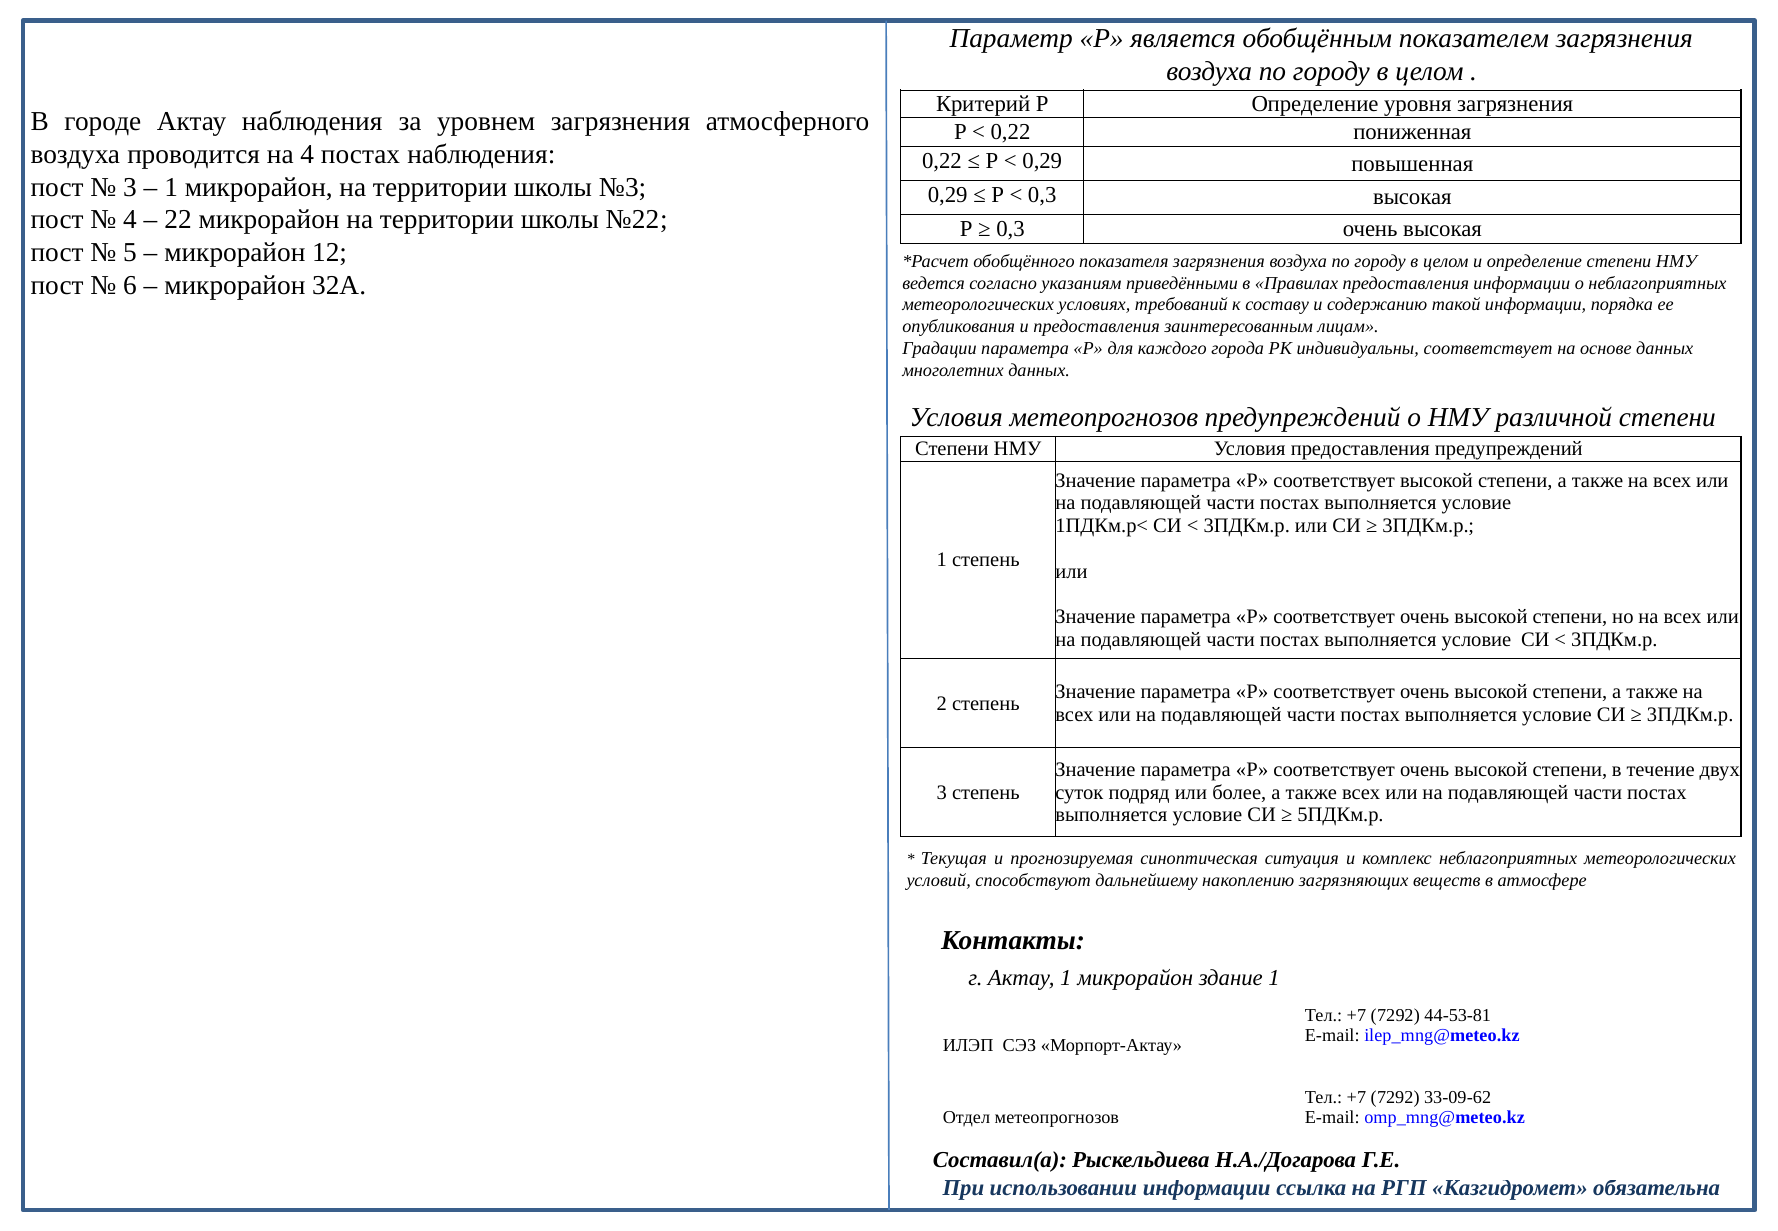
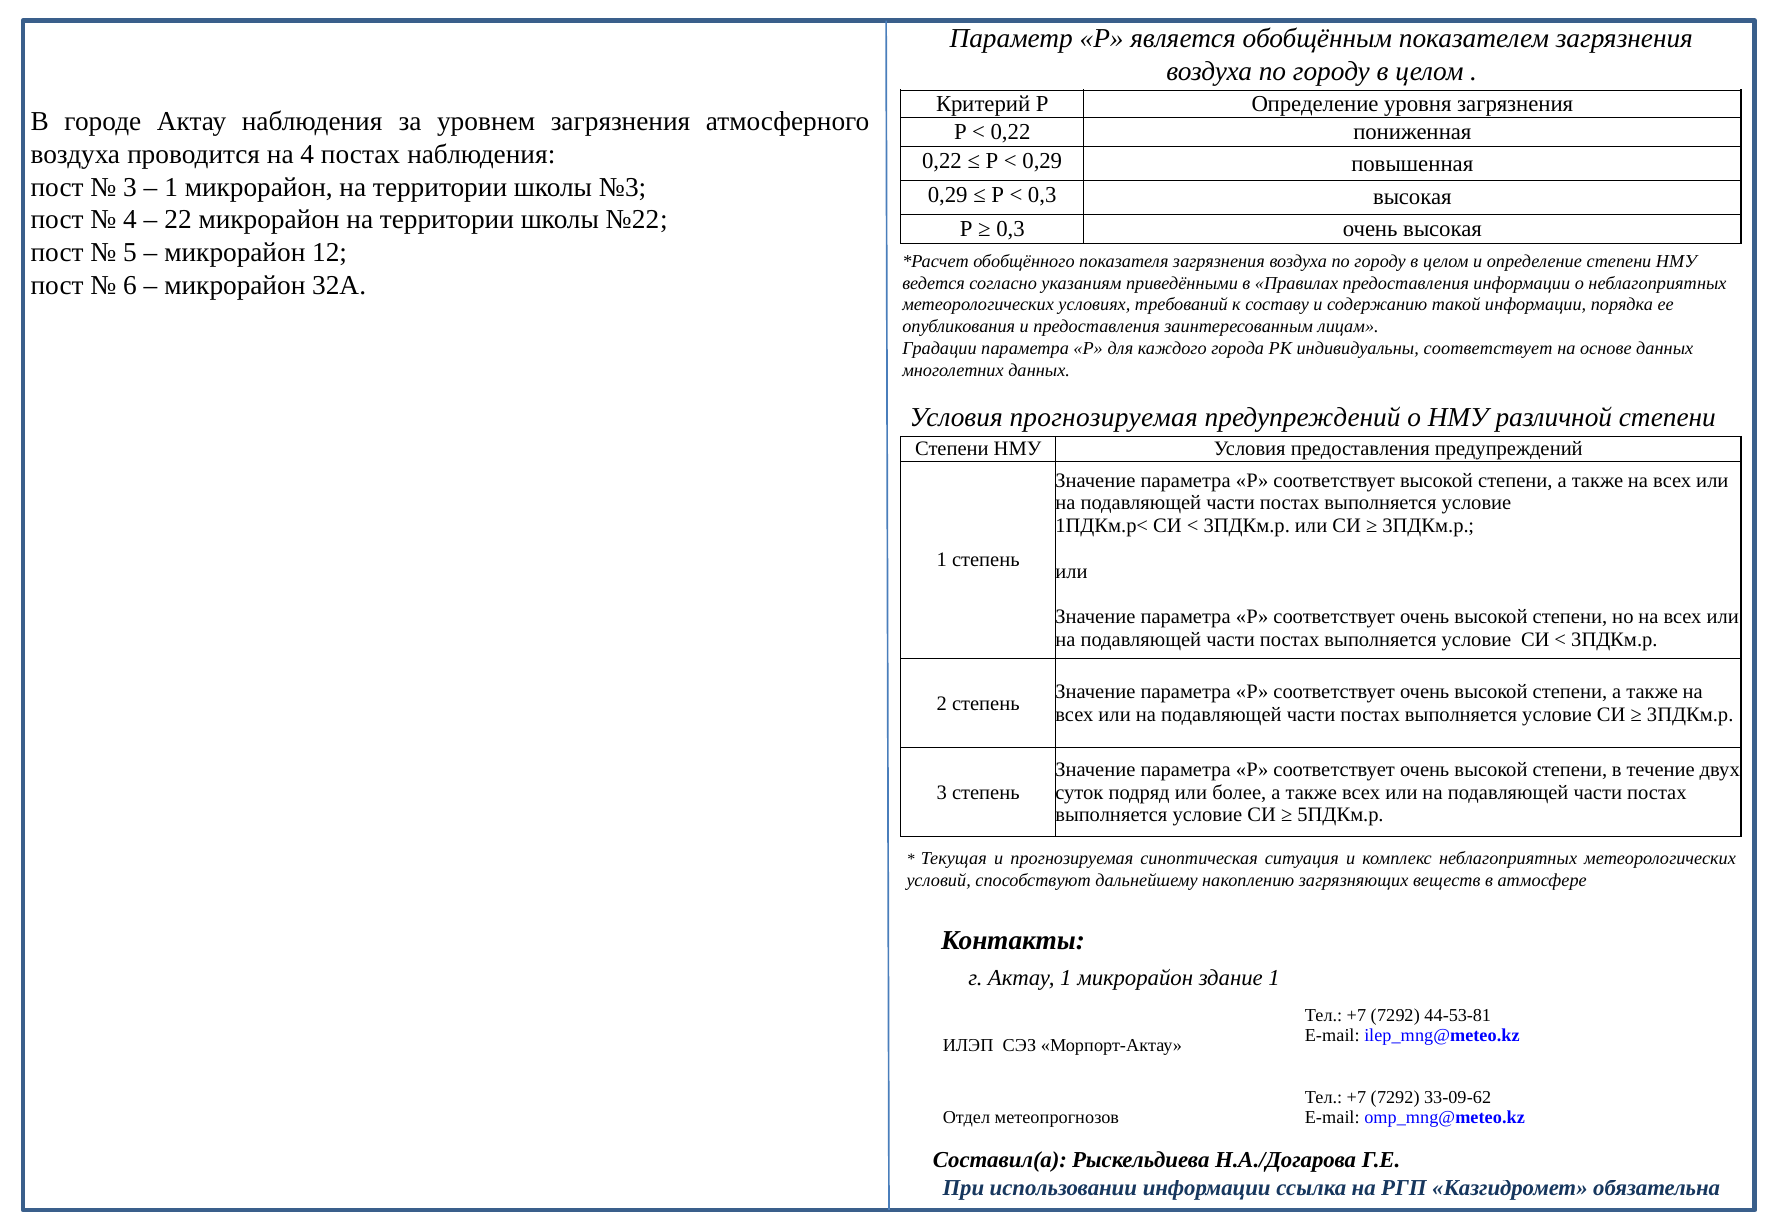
Условия метеопрогнозов: метеопрогнозов -> прогнозируемая (1104, 417)
